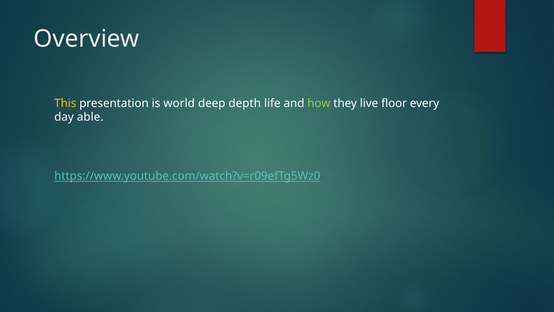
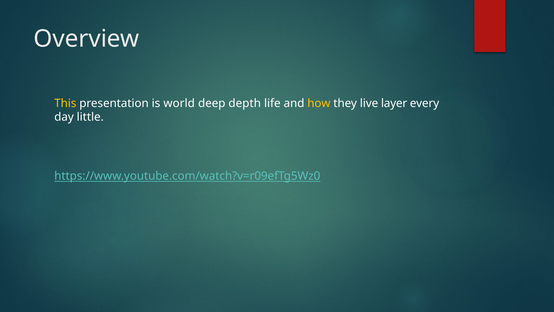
how colour: light green -> yellow (319, 103)
floor: floor -> layer (394, 103)
able: able -> little (90, 117)
